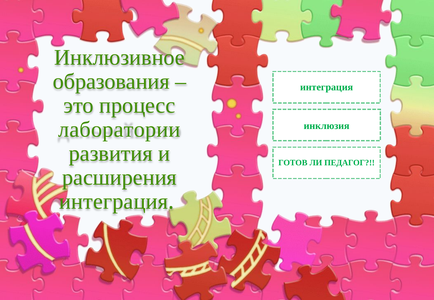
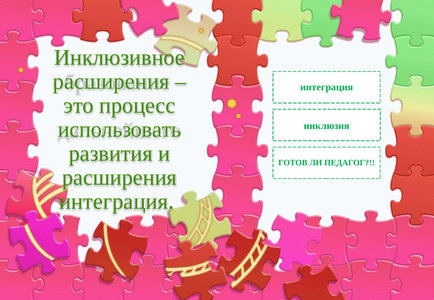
образования: образования -> расширения (111, 82)
лаборатории: лаборатории -> использовать (120, 130)
